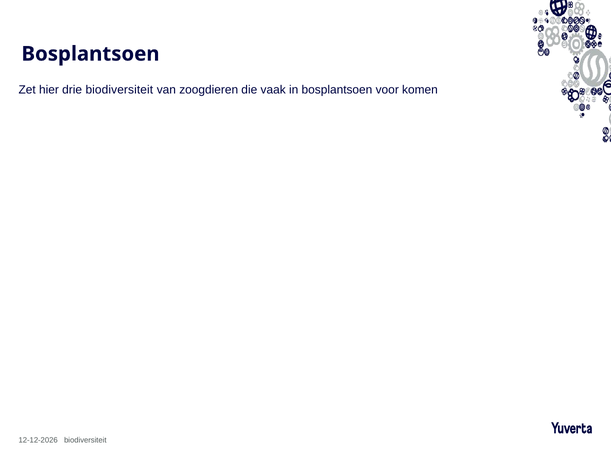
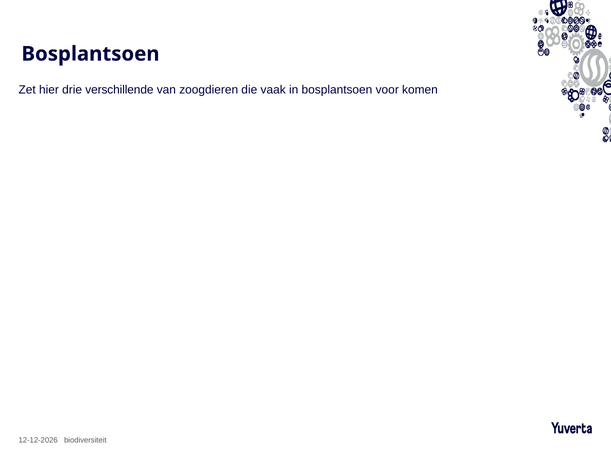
drie biodiversiteit: biodiversiteit -> verschillende (119, 89)
